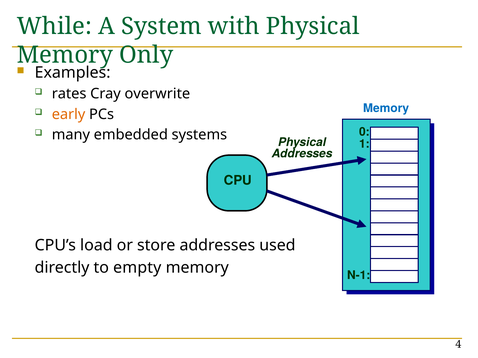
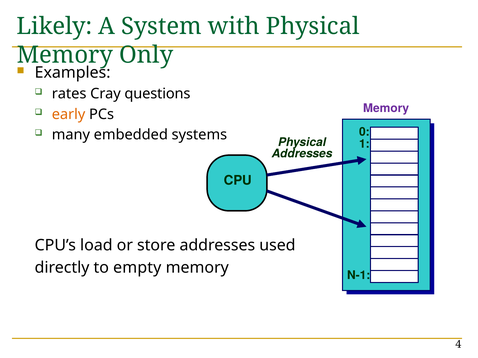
While: While -> Likely (54, 26)
overwrite: overwrite -> questions (157, 94)
Memory colour: blue -> purple (386, 108)
